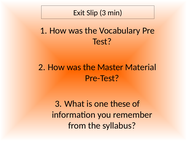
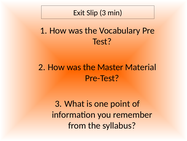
these: these -> point (120, 103)
